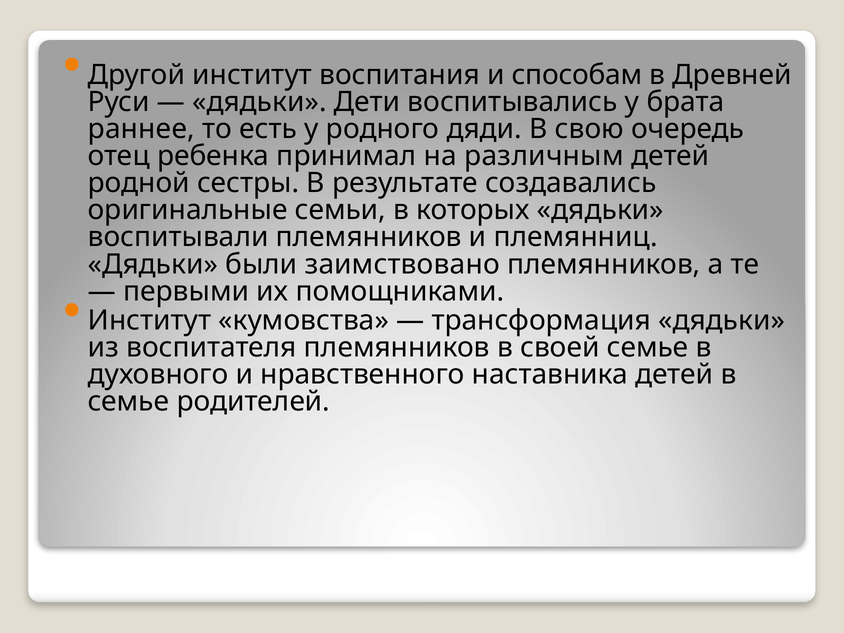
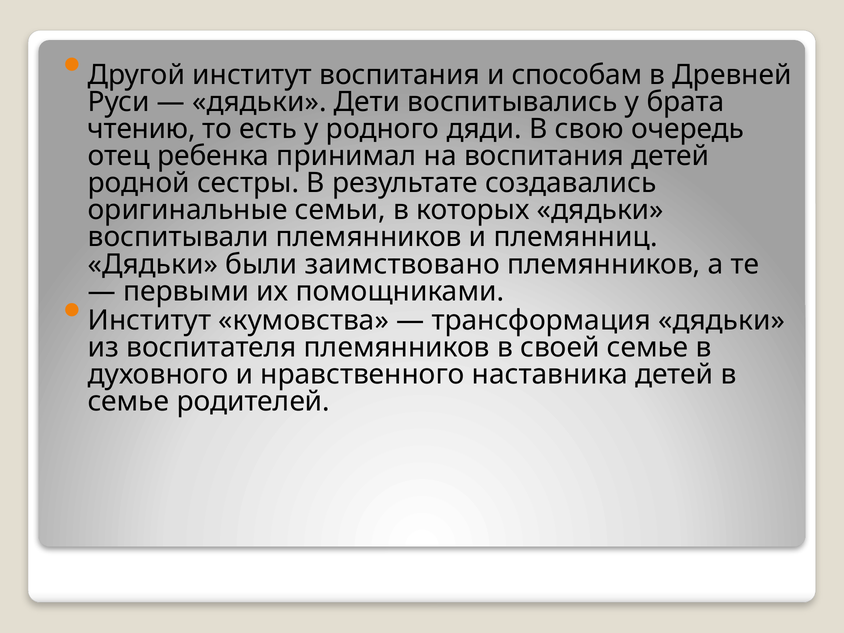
раннее: раннее -> чтению (142, 129)
на различным: различным -> воспитания (544, 156)
